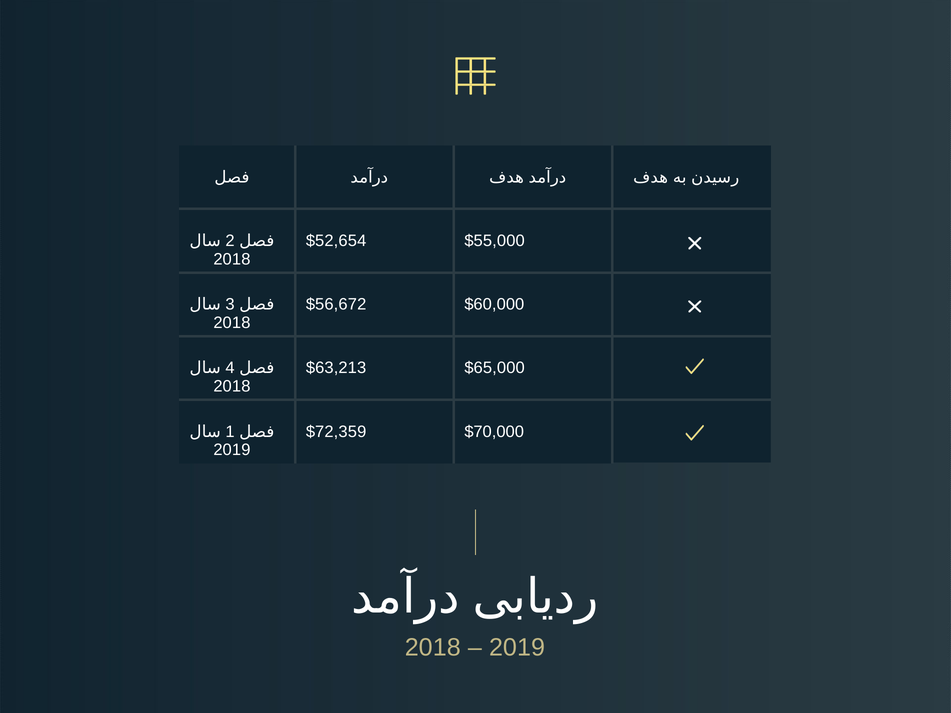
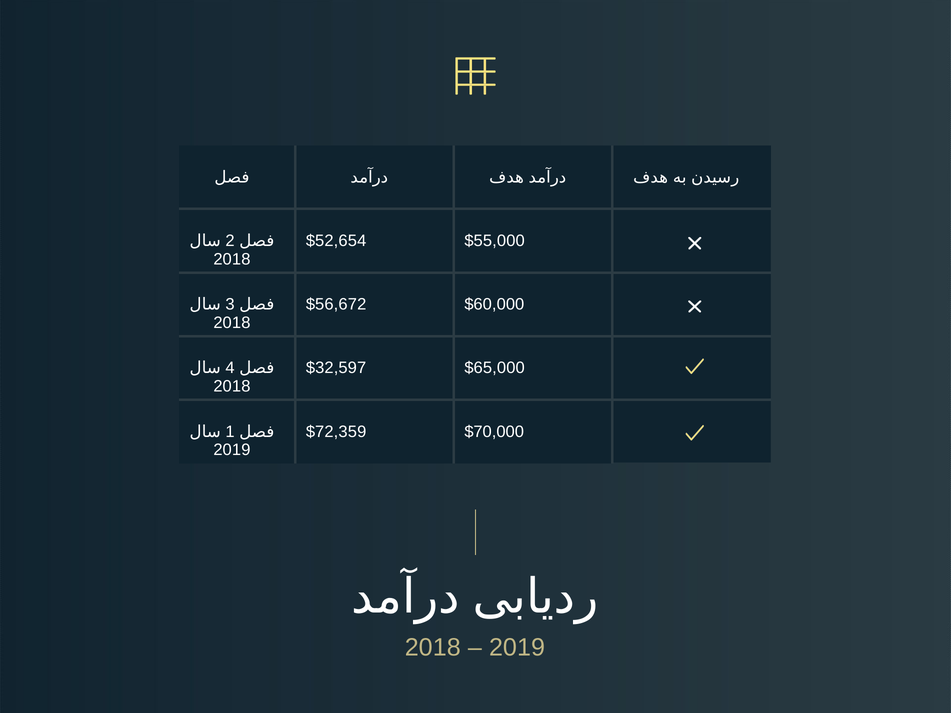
$63,213: $63,213 -> $32,597 (336, 368)
